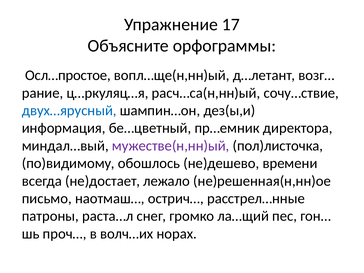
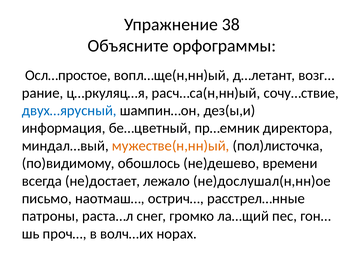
17: 17 -> 38 (231, 25)
мужестве(н,нн)ый colour: purple -> orange (171, 146)
не)решенная(н,нн)ое: не)решенная(н,нн)ое -> не)дослушал(н,нн)ое (262, 181)
